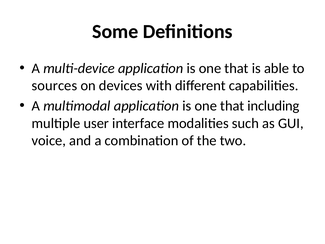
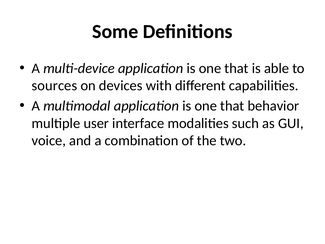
including: including -> behavior (273, 106)
